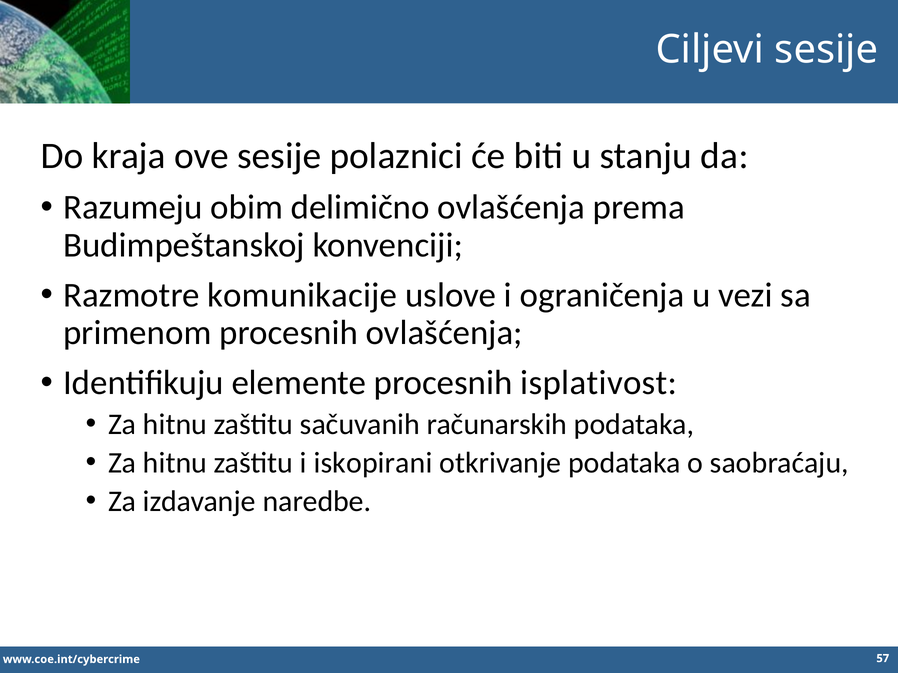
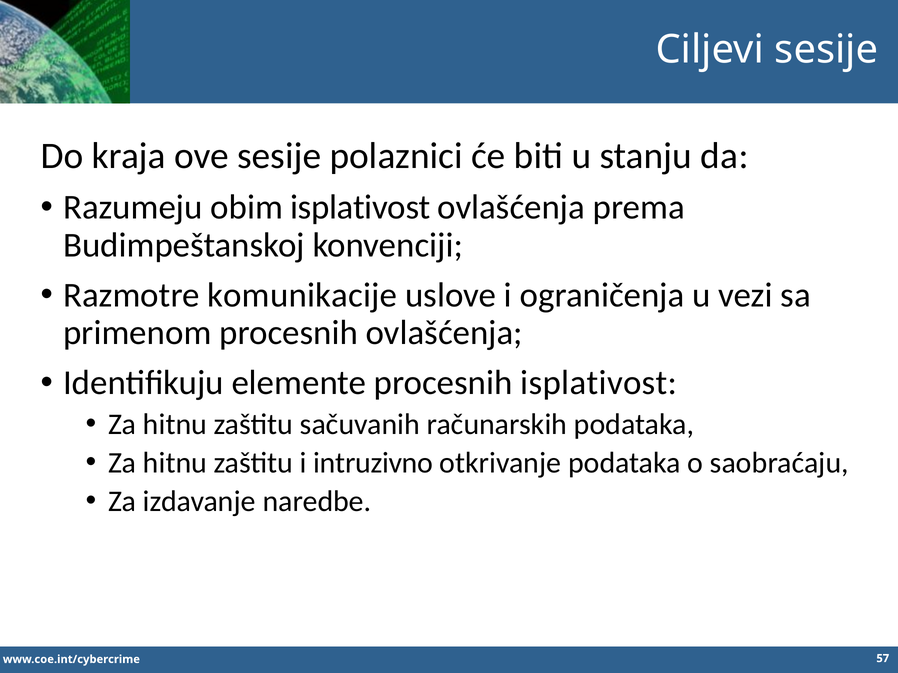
obim delimično: delimično -> isplativost (360, 208)
iskopirani: iskopirani -> intruzivno (373, 463)
